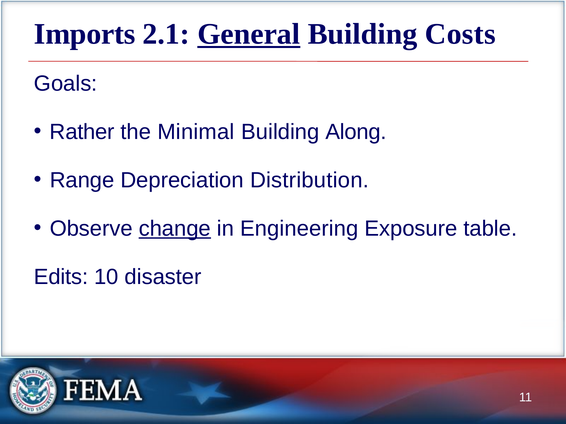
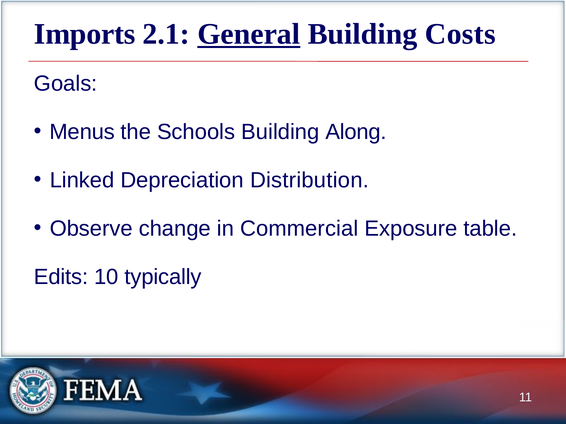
Rather: Rather -> Menus (82, 132)
Minimal: Minimal -> Schools (196, 132)
Range: Range -> Linked (82, 180)
change underline: present -> none (175, 229)
Engineering: Engineering -> Commercial (299, 229)
disaster: disaster -> typically (163, 277)
